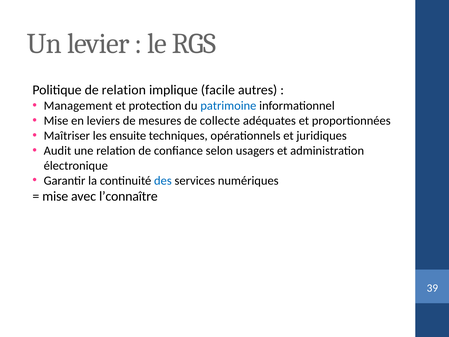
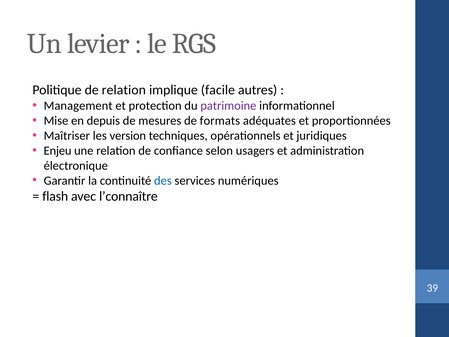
patrimoine colour: blue -> purple (228, 106)
leviers: leviers -> depuis (103, 121)
collecte: collecte -> formats (220, 121)
ensuite: ensuite -> version (128, 136)
Audit: Audit -> Enjeu (58, 151)
mise: mise -> flash (55, 196)
